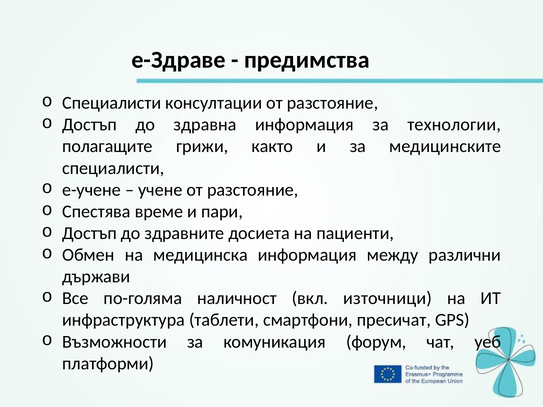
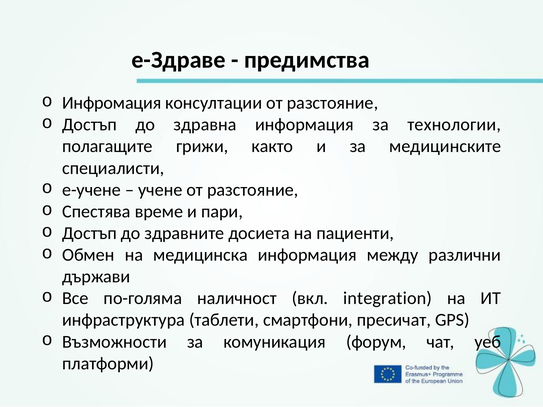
Специалисти: Специалисти -> Инфромация (112, 103)
източници: източници -> integration (388, 298)
